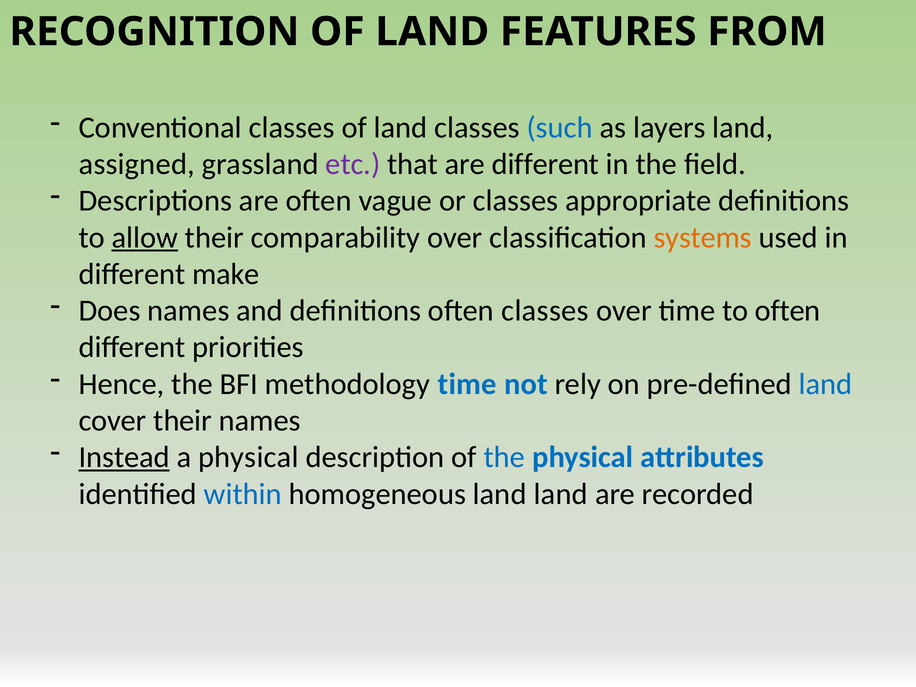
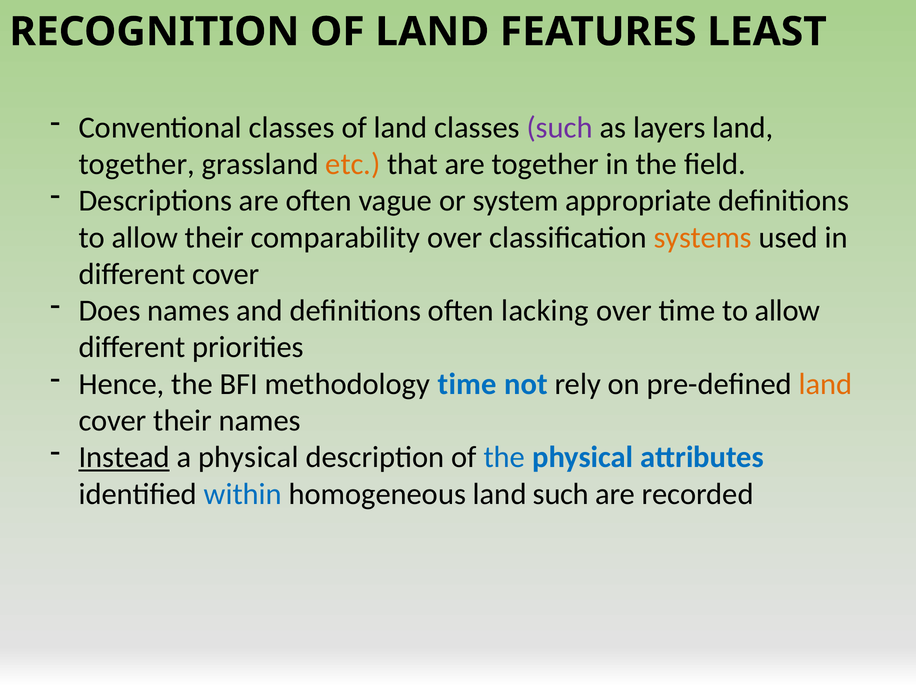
FROM: FROM -> LEAST (767, 32)
such colour: blue -> purple (560, 128)
assigned: assigned -> together (137, 164)
etc colour: purple -> orange (353, 164)
are different: different -> together (545, 164)
or classes: classes -> system (516, 201)
allow underline: present -> none (145, 237)
different make: make -> cover (226, 274)
often classes: classes -> lacking (545, 311)
time to often: often -> allow (788, 311)
land colour: blue -> orange (826, 384)
land land: land -> such (561, 494)
